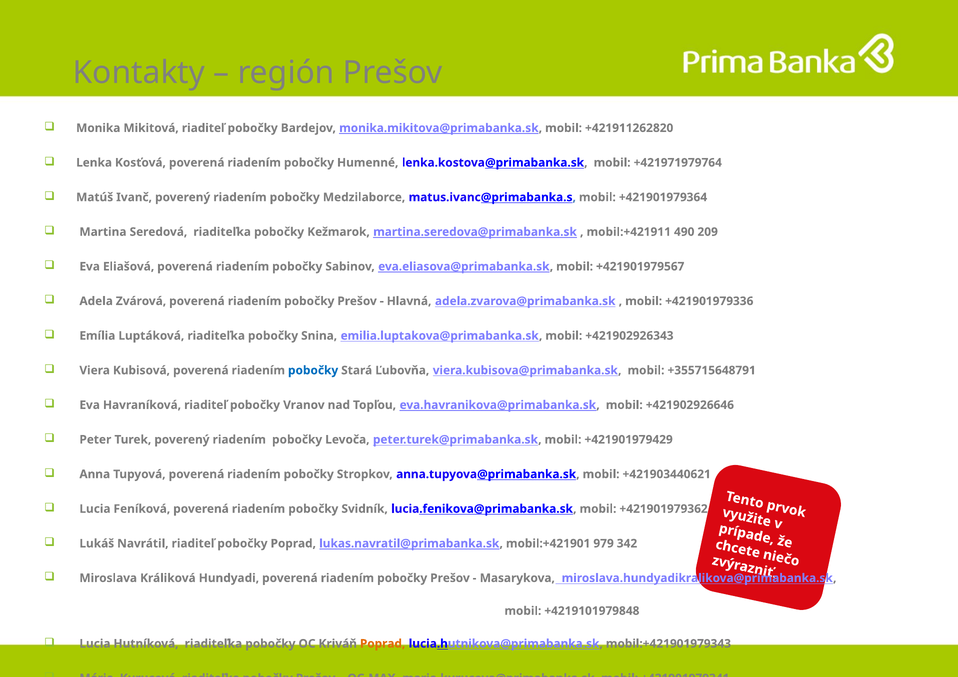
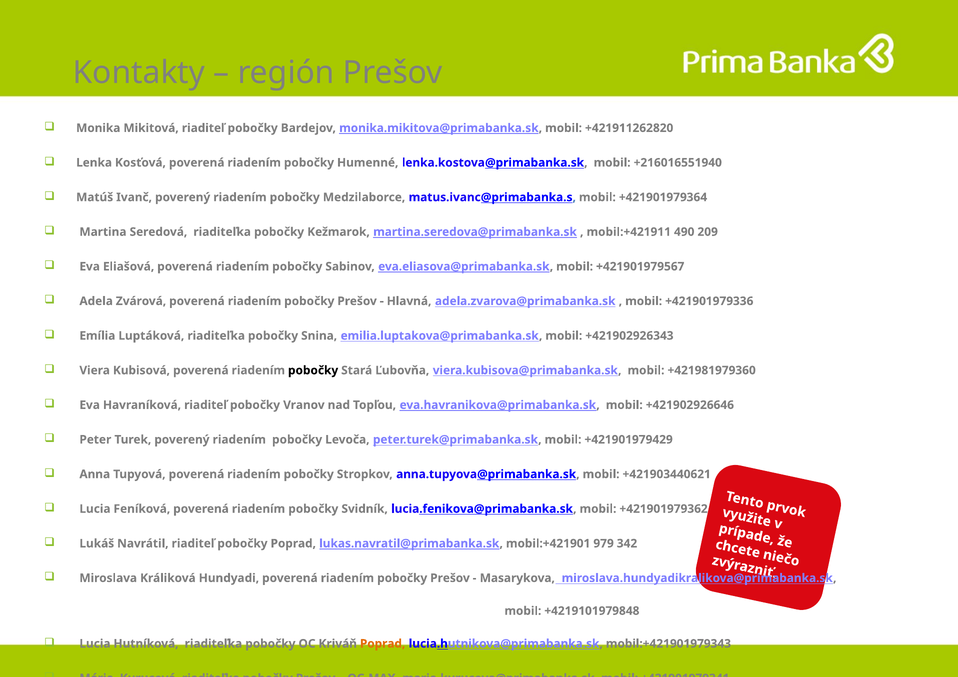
+421971979764: +421971979764 -> +216016551940 (678, 163)
pobočky colour: blue -> black (313, 371)
+355715648791: +355715648791 -> +421981979360 (712, 371)
